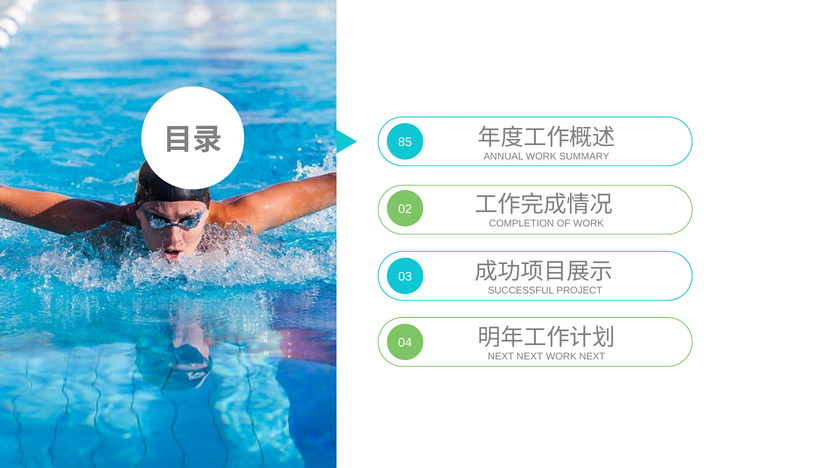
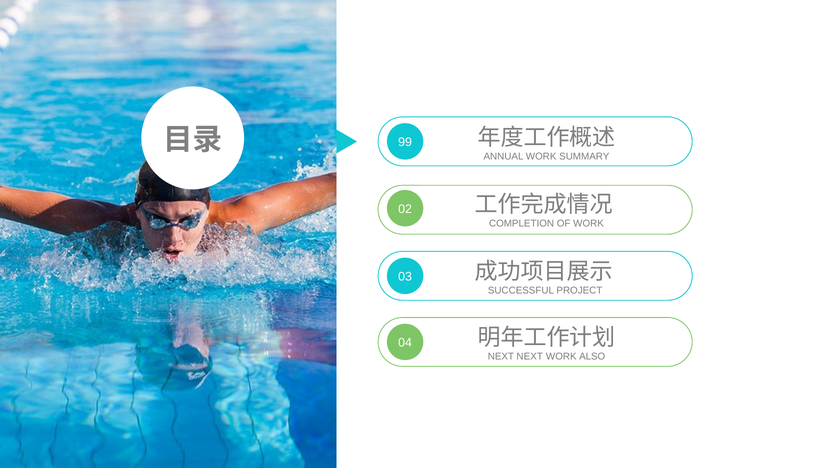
85: 85 -> 99 (405, 142)
WORK NEXT: NEXT -> ALSO (592, 356)
